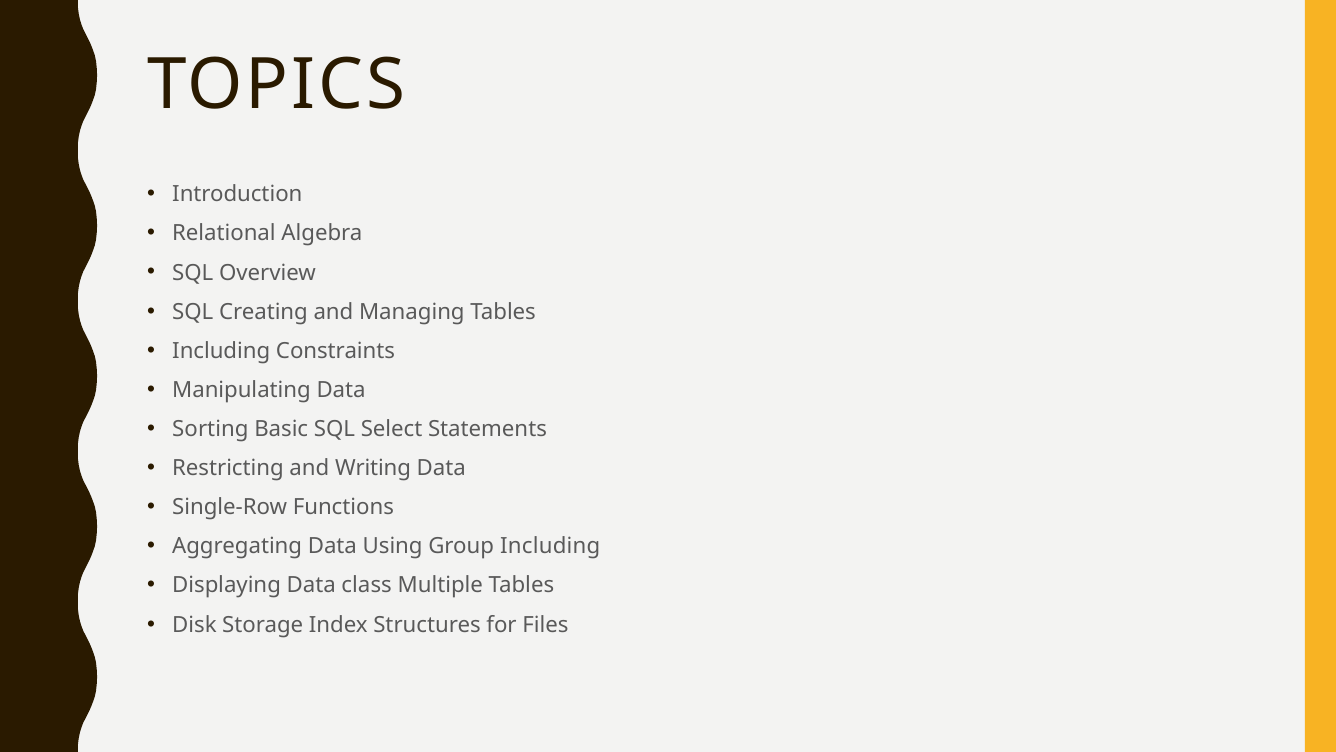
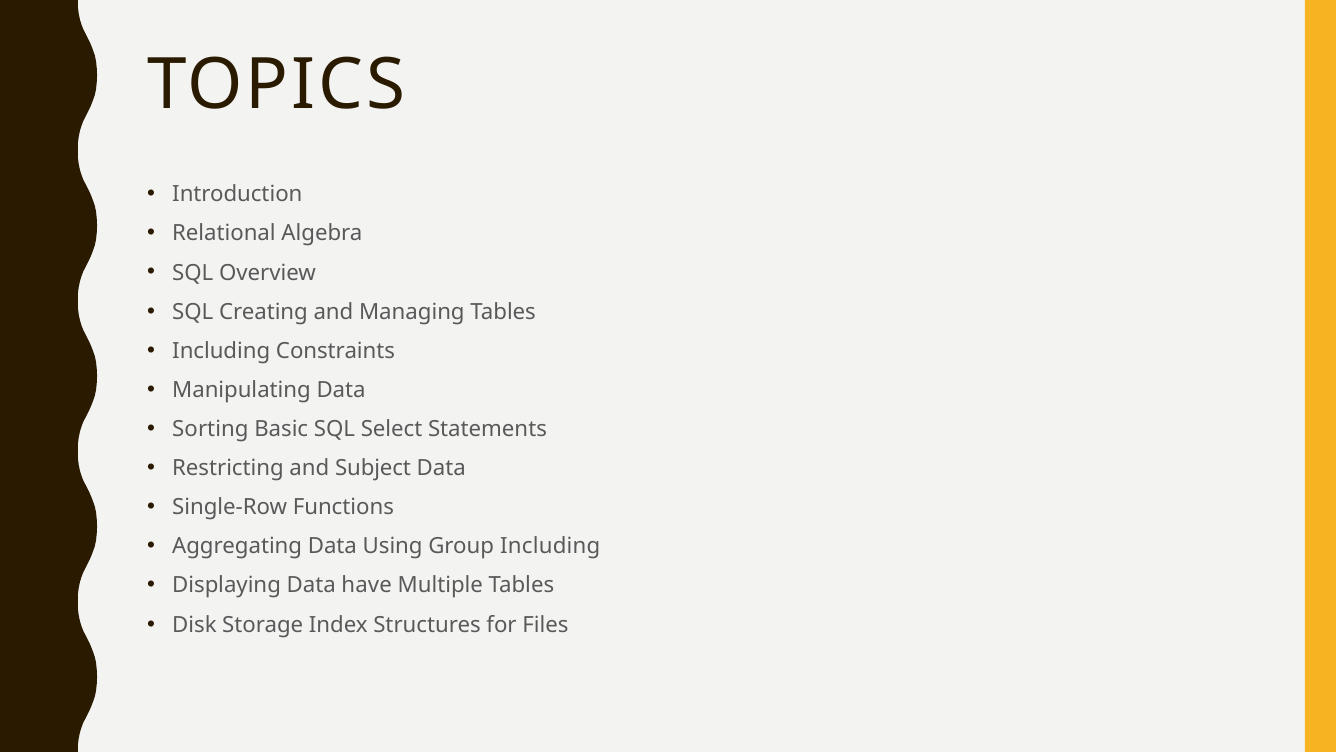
Writing: Writing -> Subject (373, 468)
class: class -> have (367, 585)
